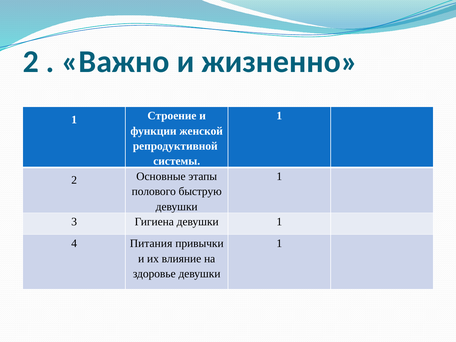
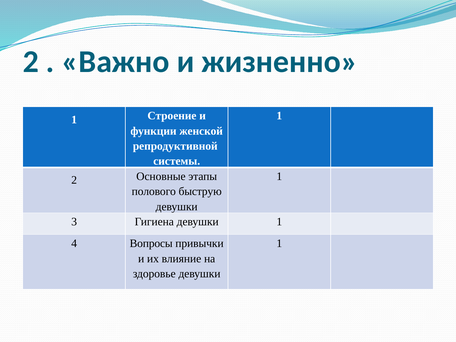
Питания: Питания -> Вопросы (151, 243)
